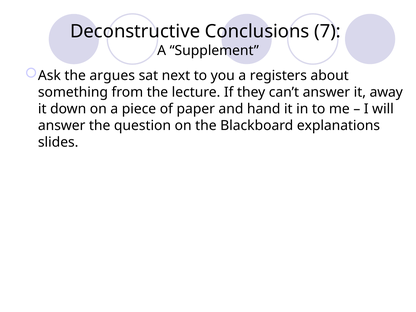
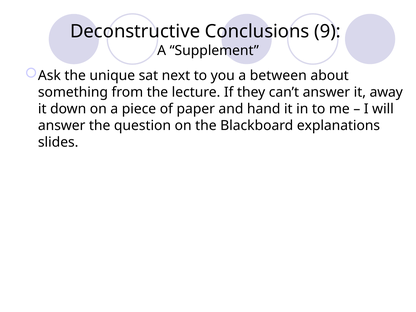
7: 7 -> 9 (328, 31)
argues: argues -> unique (112, 76)
registers: registers -> between (278, 76)
